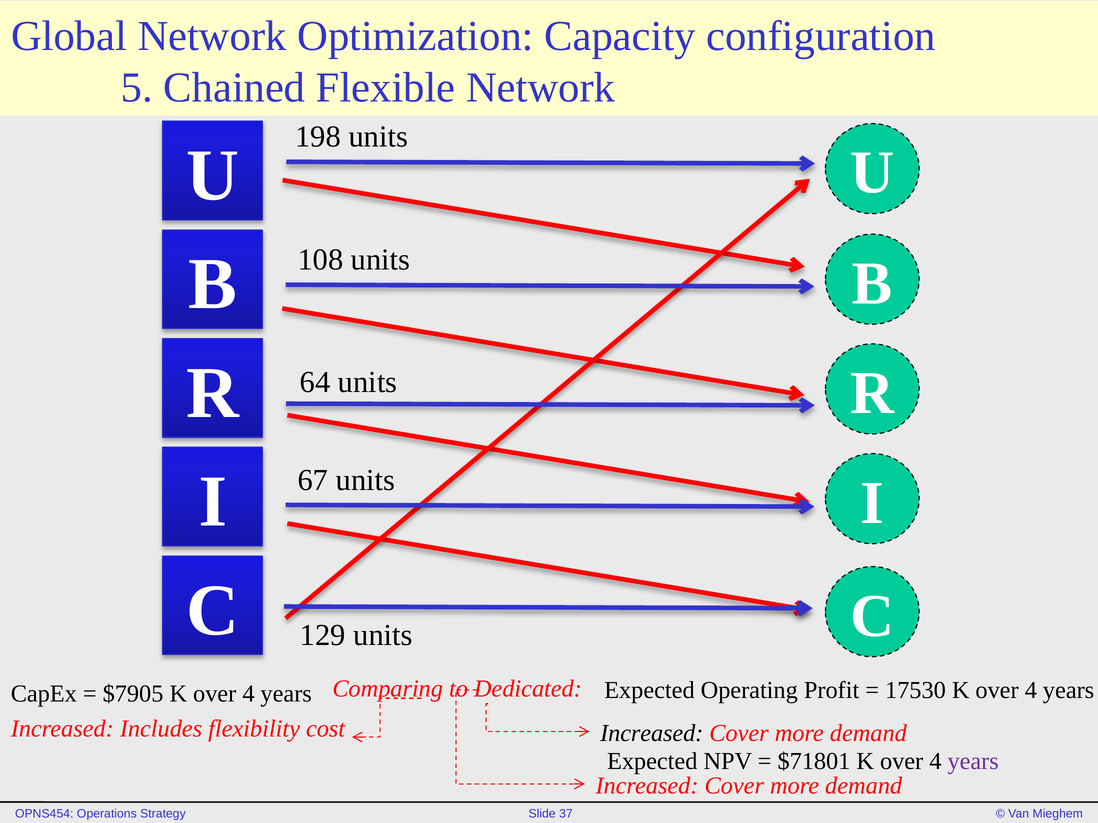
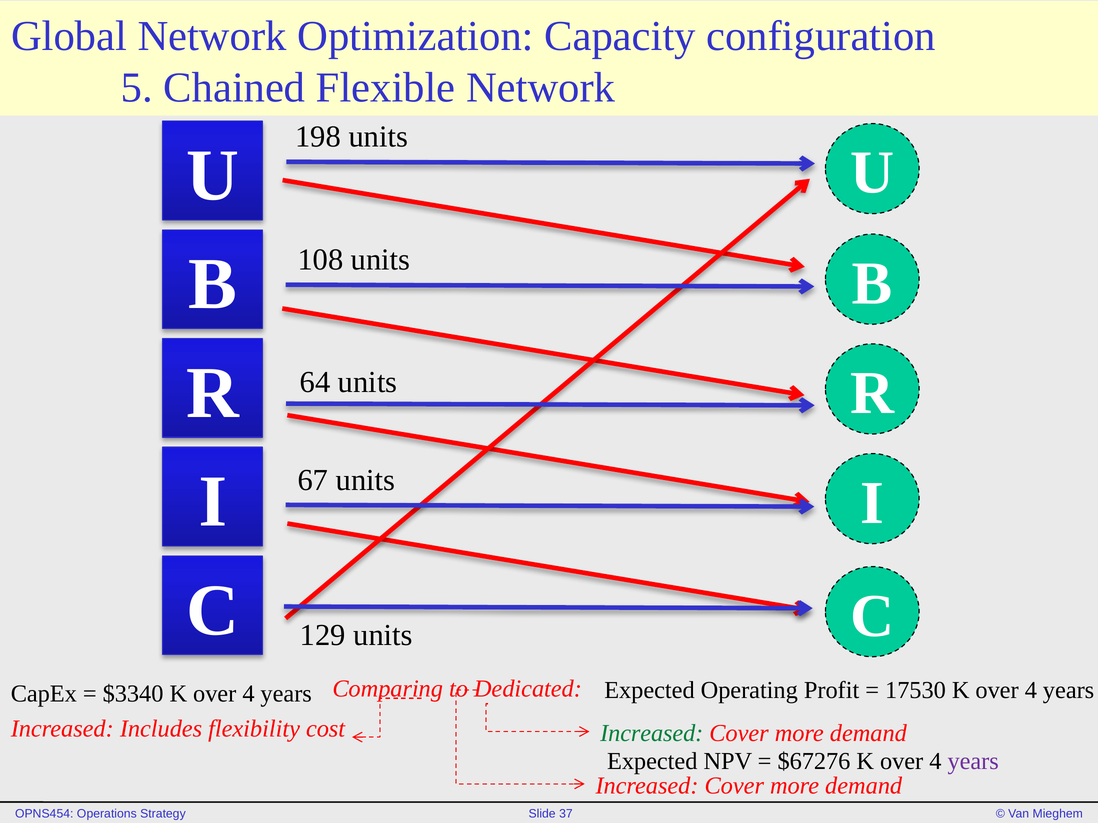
$7905: $7905 -> $3340 (133, 694)
Increased colour: black -> green (652, 734)
$71801: $71801 -> $67276 (814, 762)
